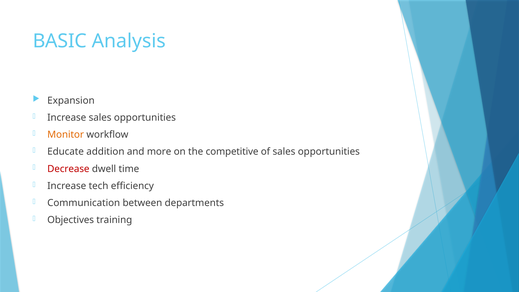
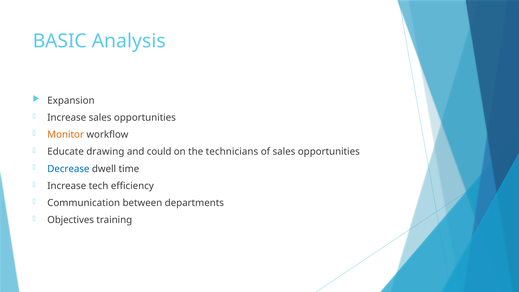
addition: addition -> drawing (105, 152)
more: more -> could (159, 152)
competitive: competitive -> technicians (232, 152)
Decrease colour: red -> blue (68, 169)
